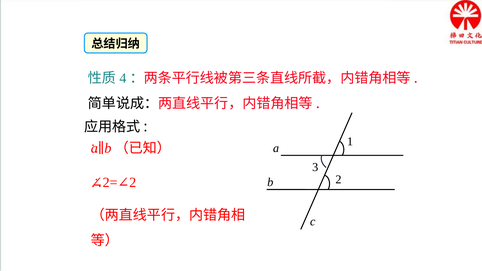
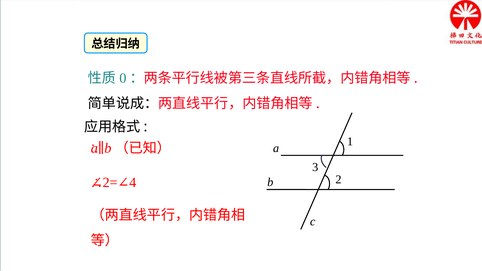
4: 4 -> 0 (123, 78)
2: 2 -> 4 (133, 183)
